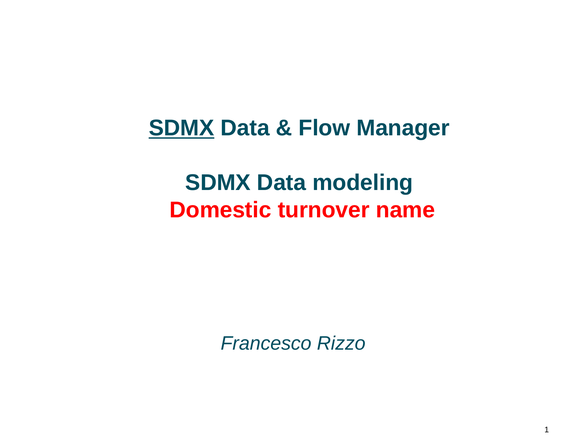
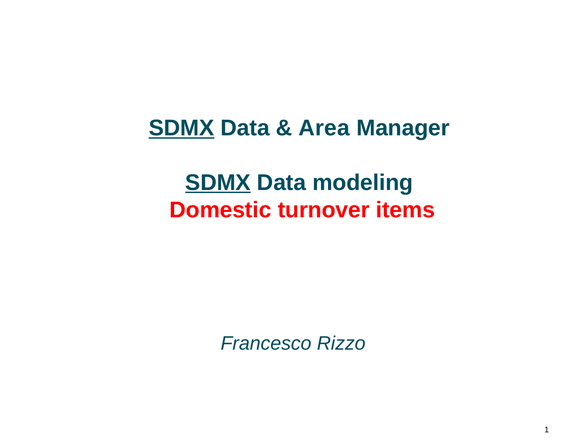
Flow: Flow -> Area (324, 128)
SDMX underline: none -> present (218, 183)
name: name -> items (405, 210)
